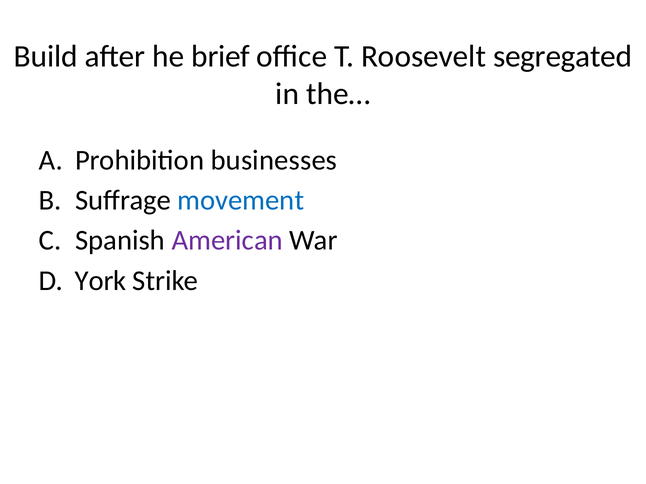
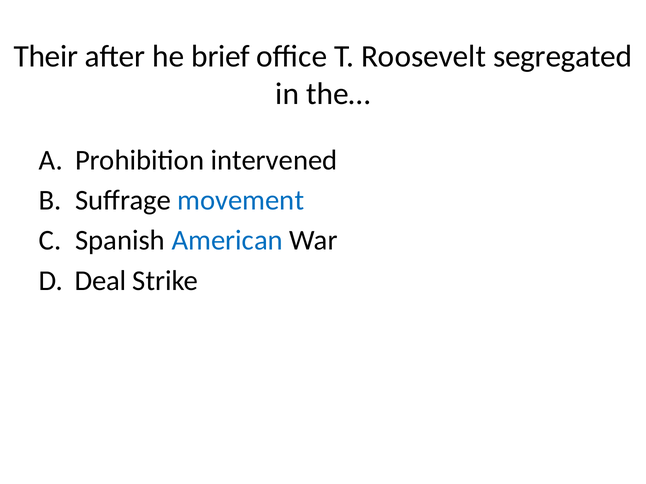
Build: Build -> Their (46, 57)
businesses: businesses -> intervened (274, 160)
American colour: purple -> blue (227, 241)
York: York -> Deal (101, 281)
